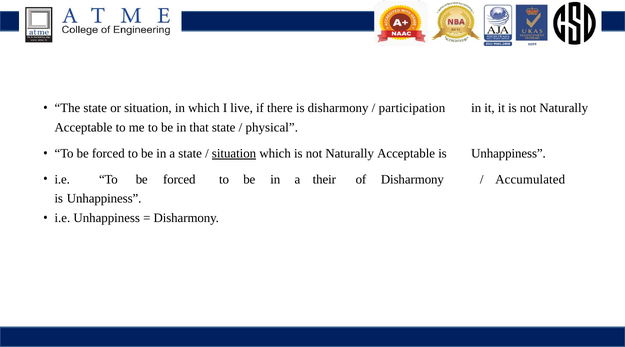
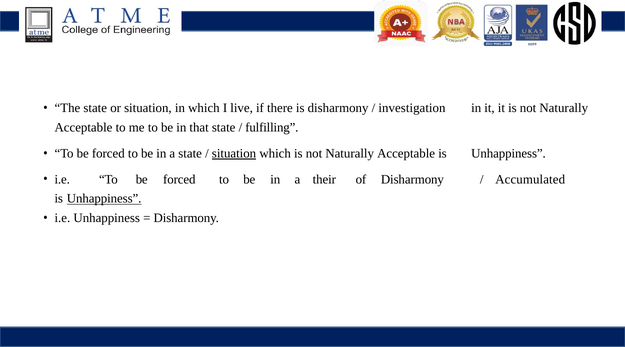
participation: participation -> investigation (412, 108)
physical: physical -> fulfilling (272, 128)
Unhappiness underline: none -> present (104, 199)
